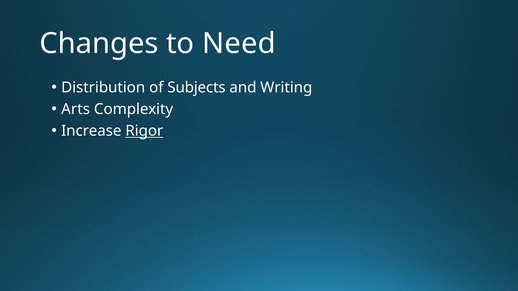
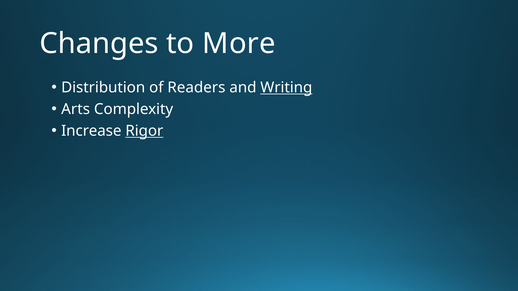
Need: Need -> More (239, 43)
Subjects: Subjects -> Readers (196, 88)
Writing underline: none -> present (286, 88)
